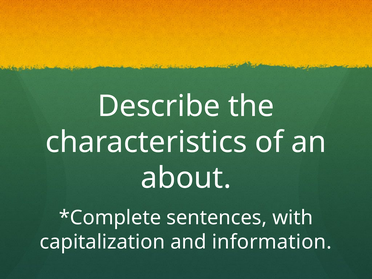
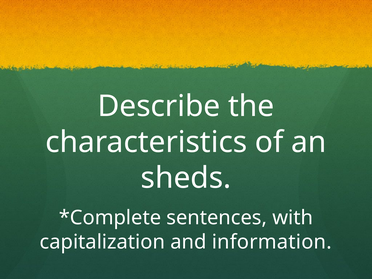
about: about -> sheds (186, 178)
